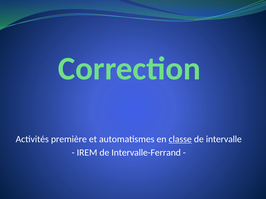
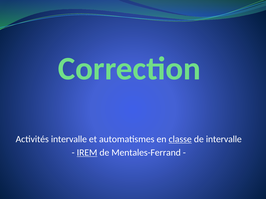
Activités première: première -> intervalle (69, 139)
IREM underline: none -> present (87, 153)
Intervalle-Ferrand: Intervalle-Ferrand -> Mentales-Ferrand (146, 153)
